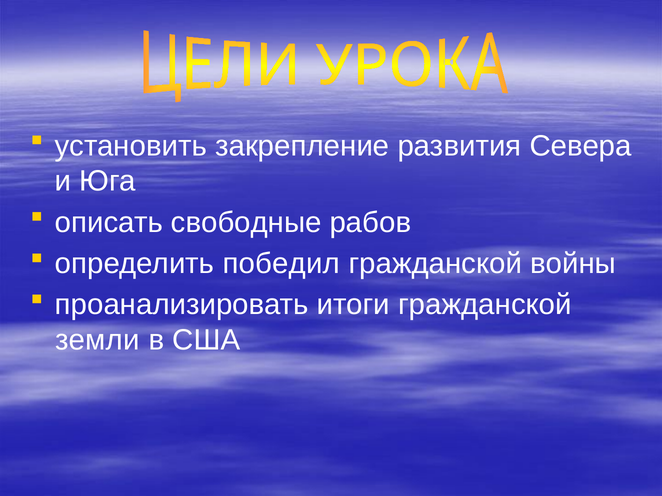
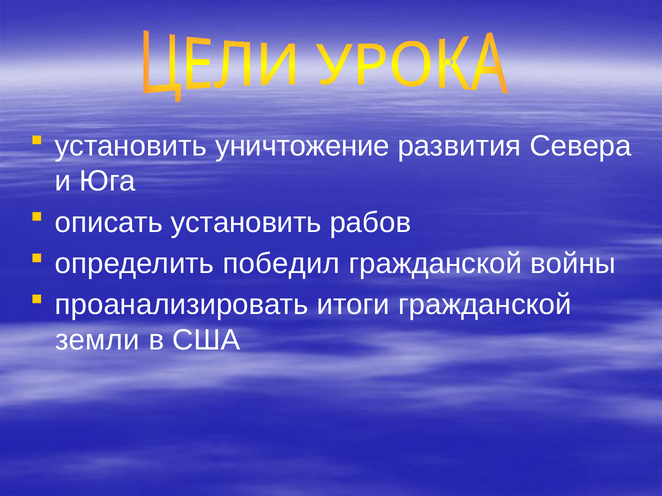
закрепление: закрепление -> уничтожение (302, 146)
описать свободные: свободные -> установить (246, 223)
